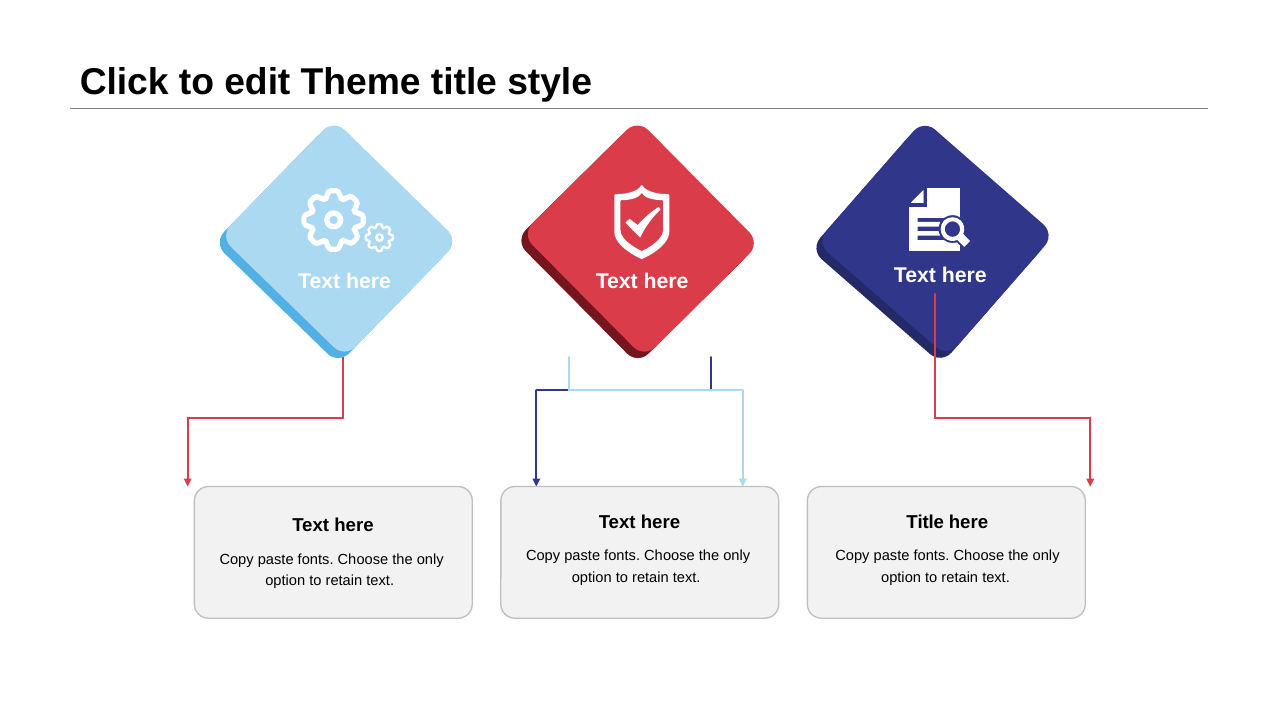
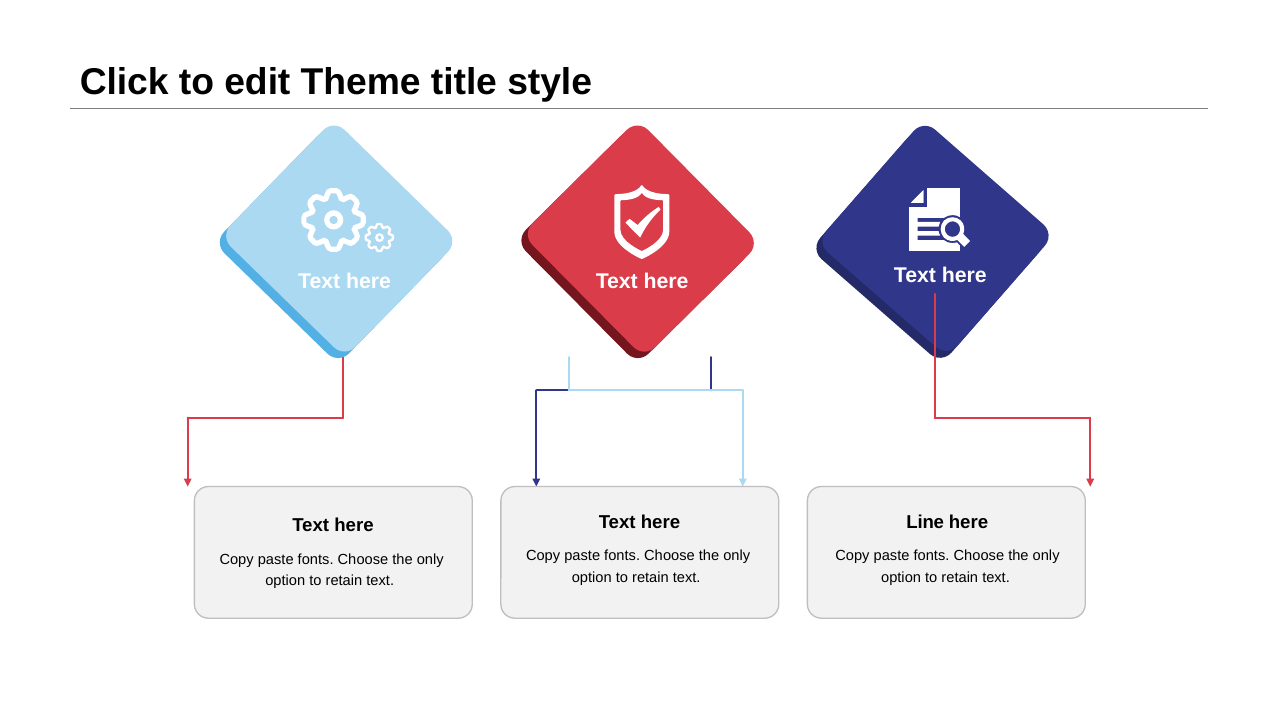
Title: Title -> Line (925, 522)
